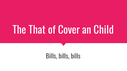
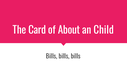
That: That -> Card (37, 30)
Cover: Cover -> About (69, 30)
